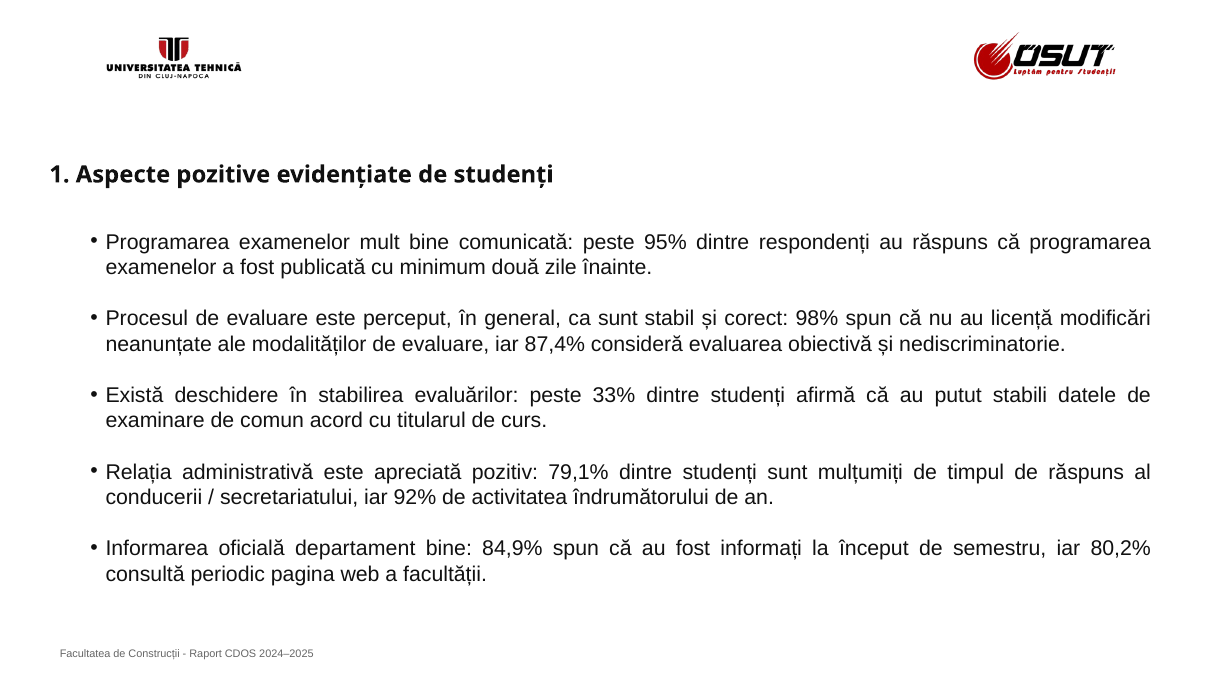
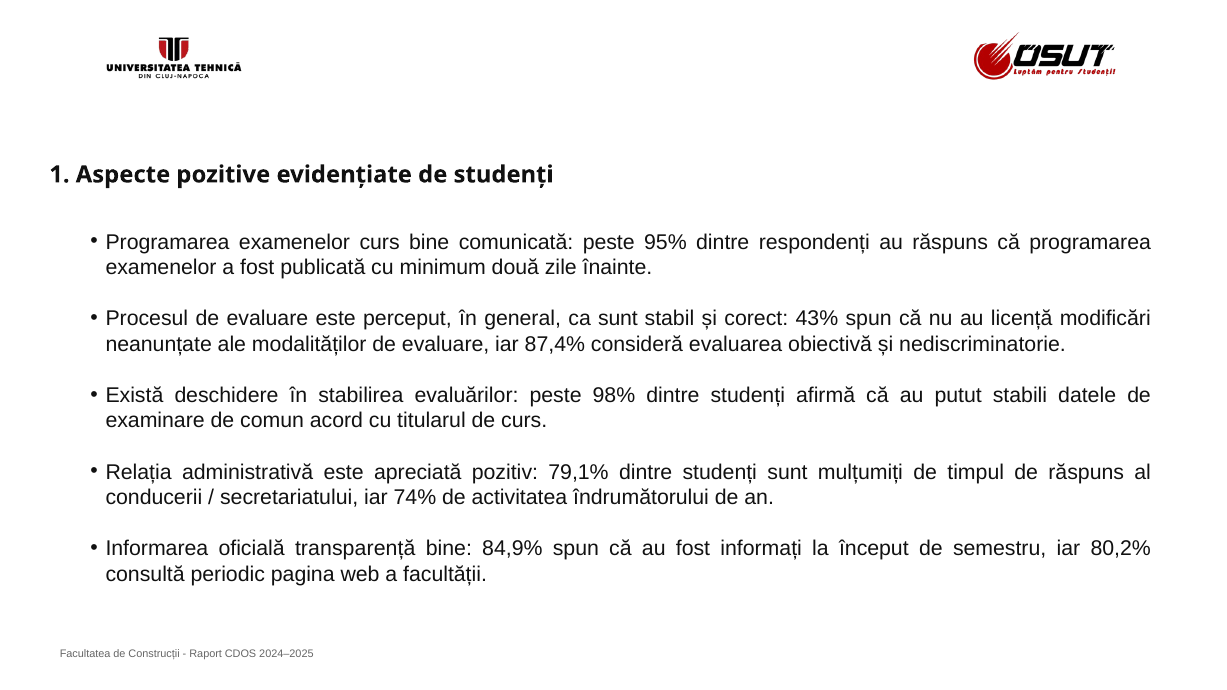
examenelor mult: mult -> curs (380, 242)
98%: 98% -> 43% (817, 319)
33%: 33% -> 98% (614, 396)
92%: 92% -> 74% (415, 498)
departament: departament -> transparență (355, 549)
